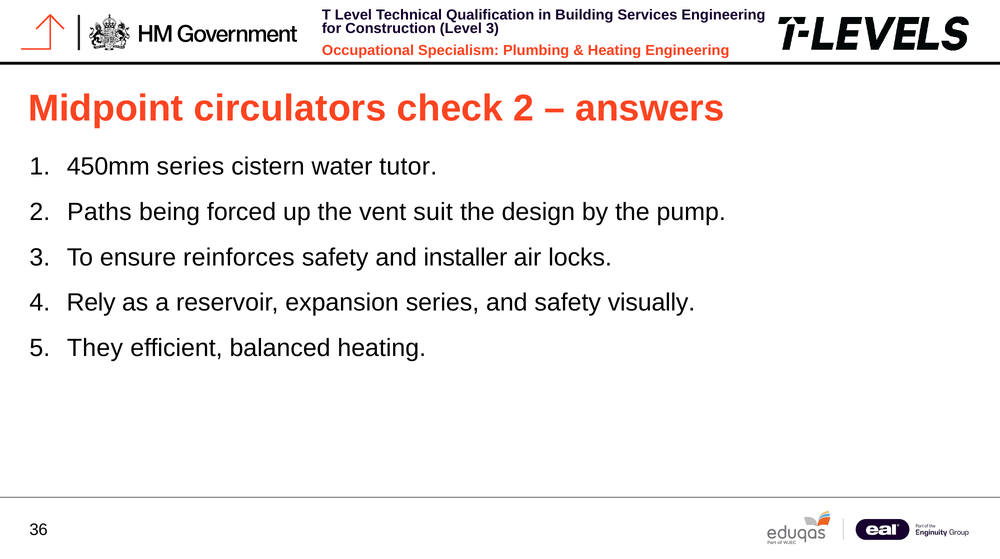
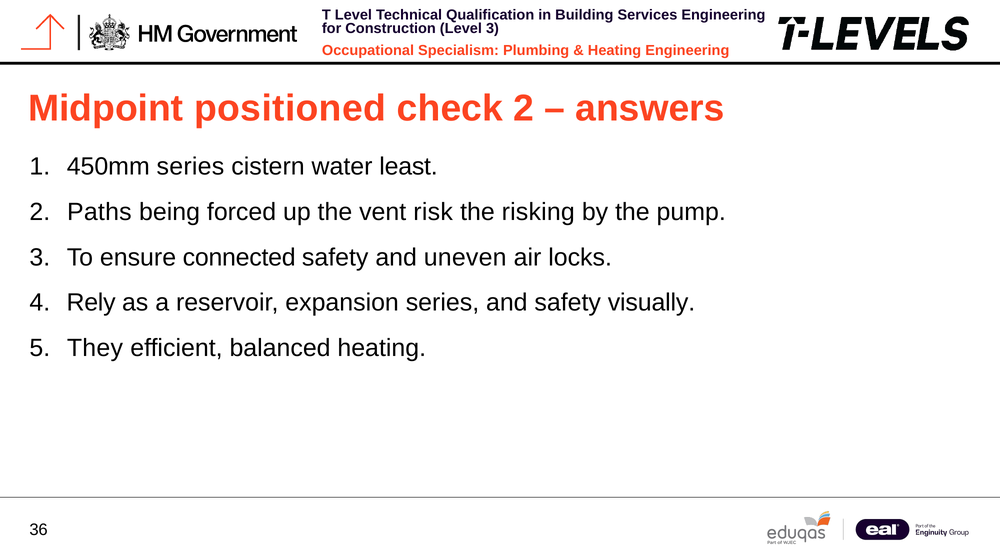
circulators: circulators -> positioned (290, 108)
tutor: tutor -> least (409, 167)
suit: suit -> risk (433, 212)
design: design -> risking (538, 212)
reinforces: reinforces -> connected (239, 257)
installer: installer -> uneven (465, 257)
